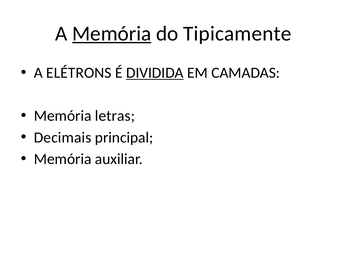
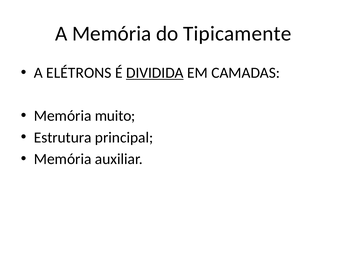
Memória underline: present -> none (112, 34)
letras: letras -> muito (115, 116)
Decimais: Decimais -> Estrutura (63, 138)
